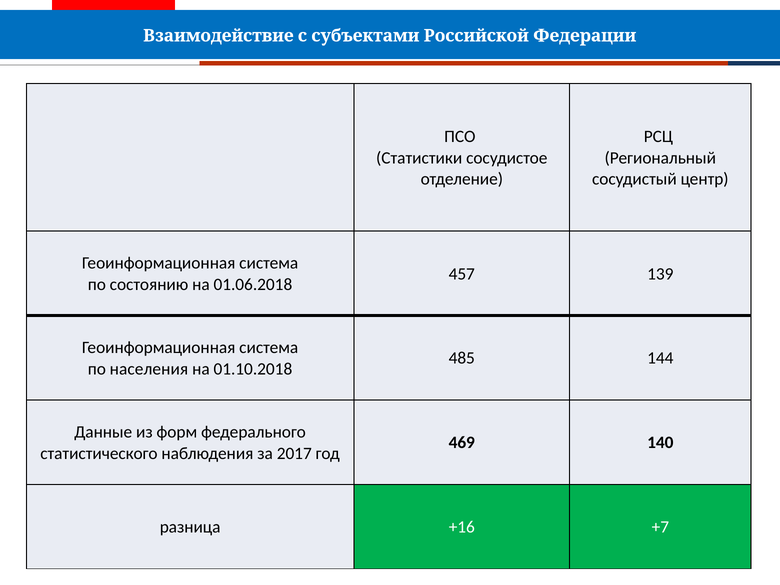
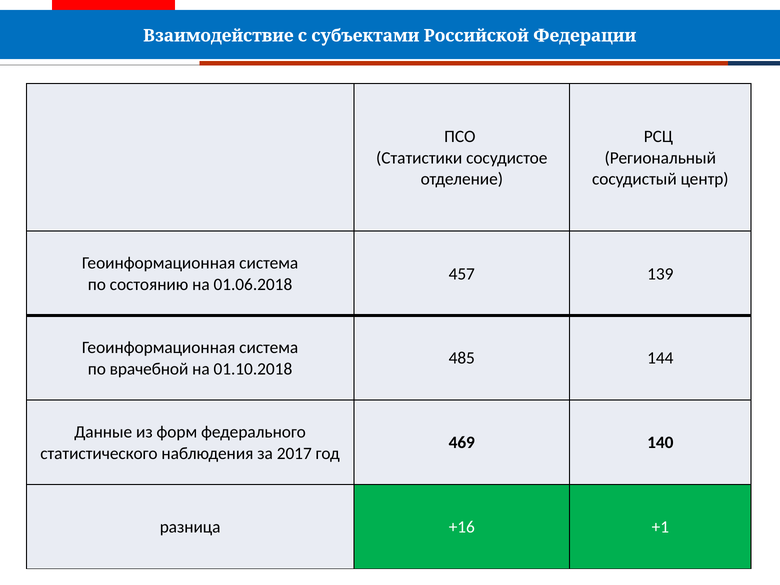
населения: населения -> врачебной (149, 369)
+7: +7 -> +1 (660, 527)
